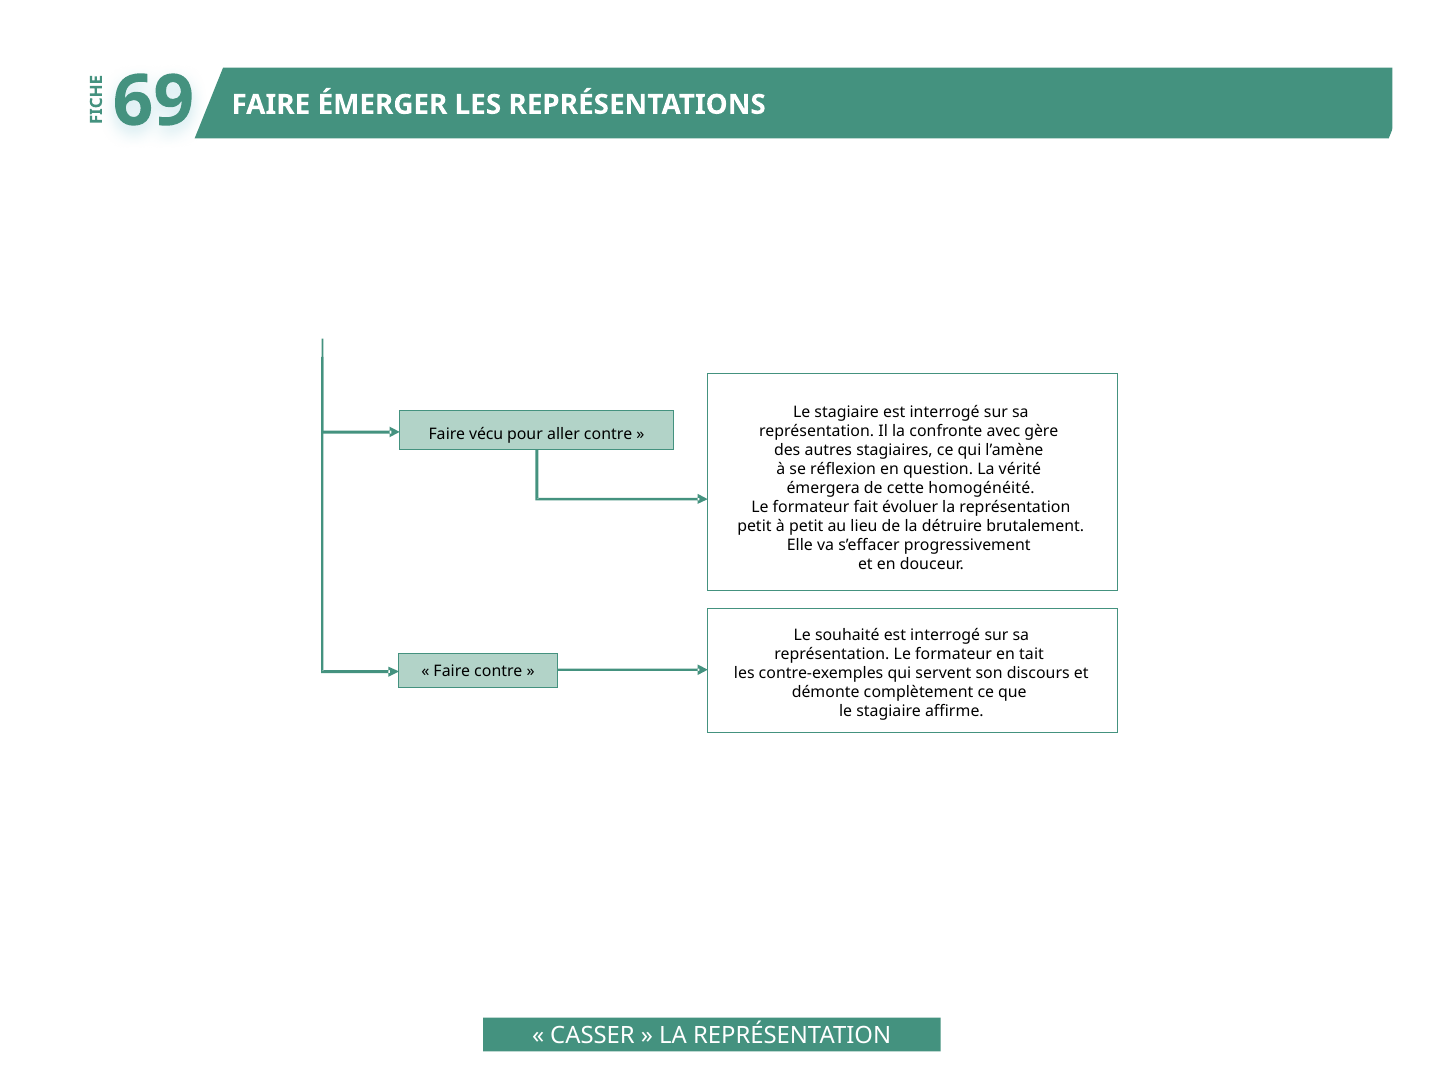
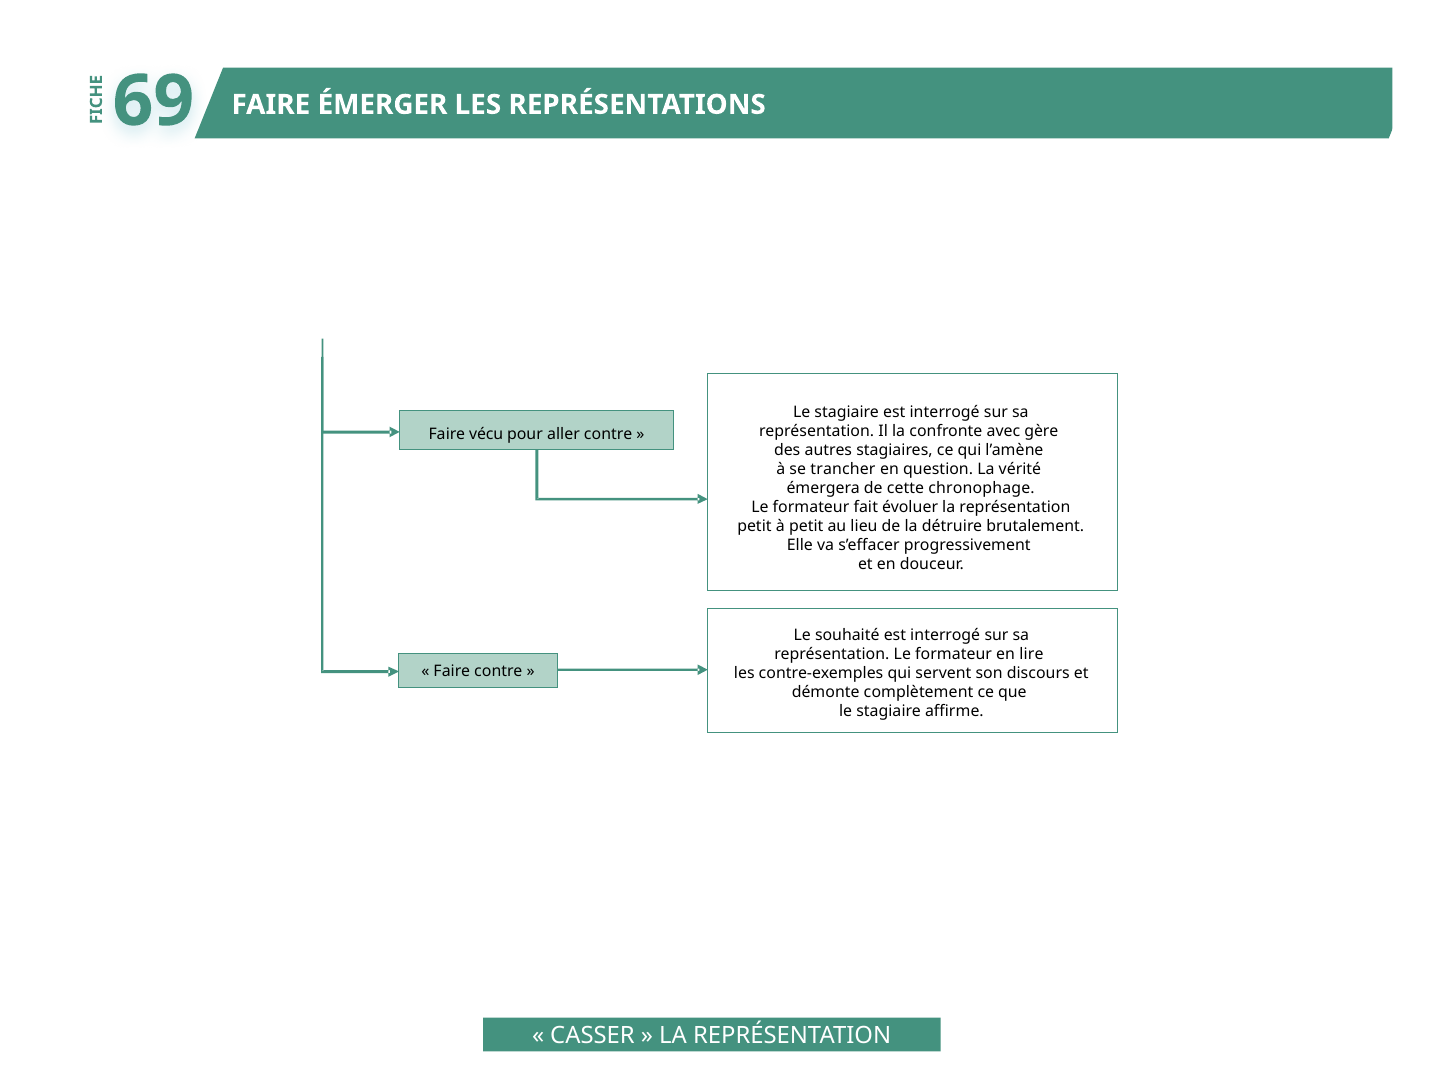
réflexion: réflexion -> trancher (843, 469)
homogénéité: homogénéité -> chronophage (982, 488)
tait: tait -> lire (1032, 655)
